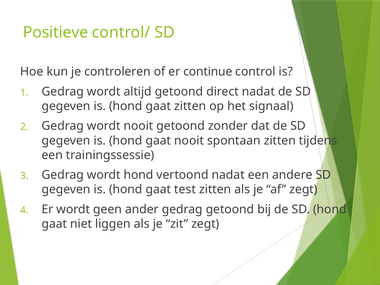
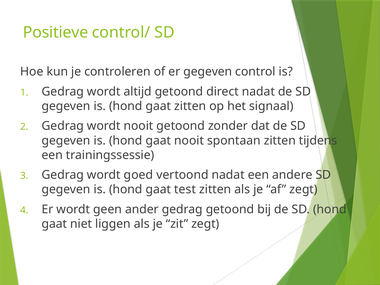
er continue: continue -> gegeven (208, 72)
wordt hond: hond -> goed (138, 175)
